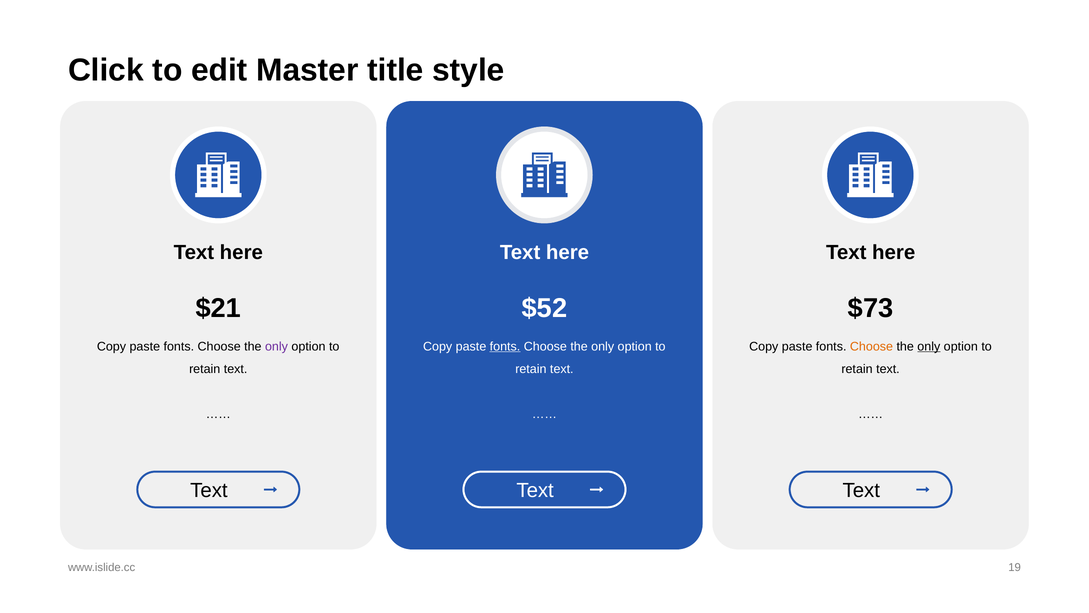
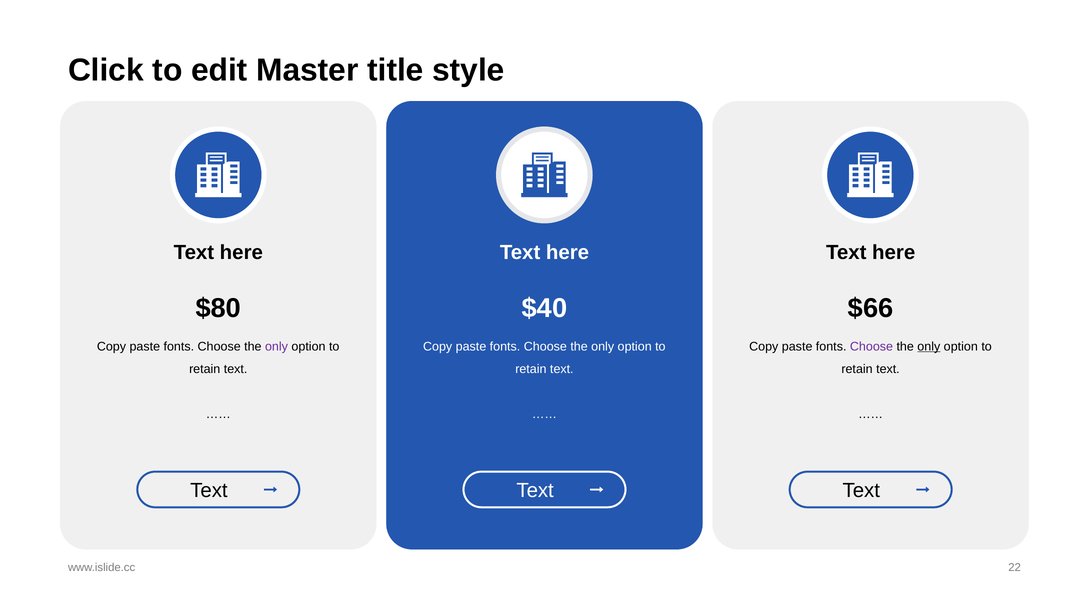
$21: $21 -> $80 (218, 308)
$52: $52 -> $40 (545, 308)
$73: $73 -> $66 (871, 308)
fonts underline: present -> none (505, 346)
Choose colour: orange -> purple (871, 346)
19: 19 -> 22 (1015, 567)
